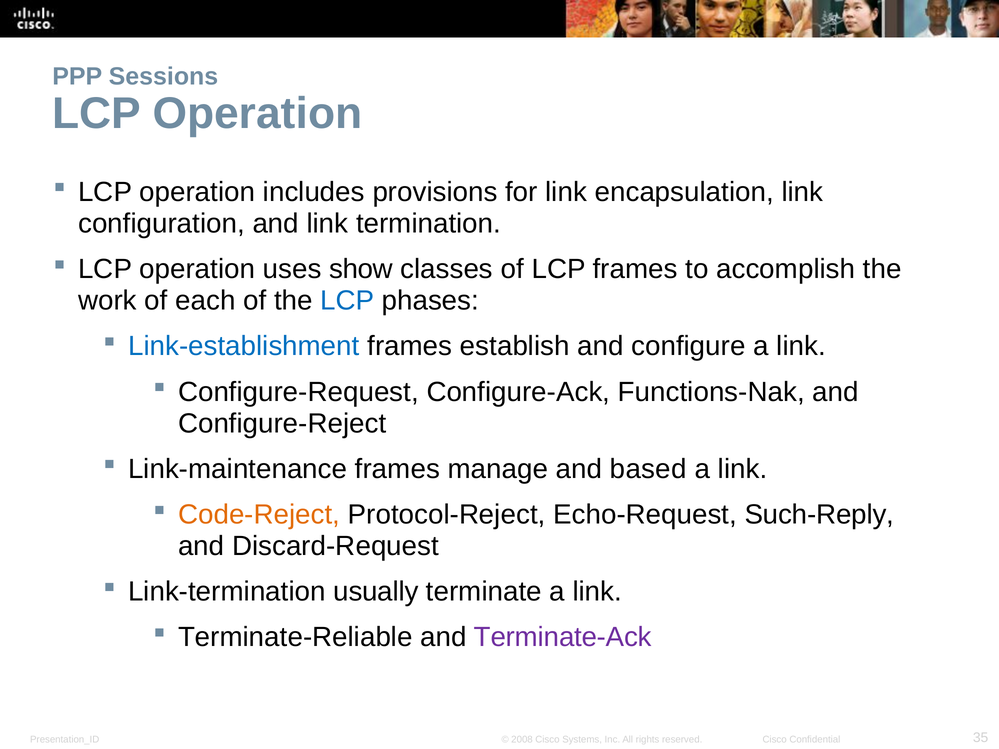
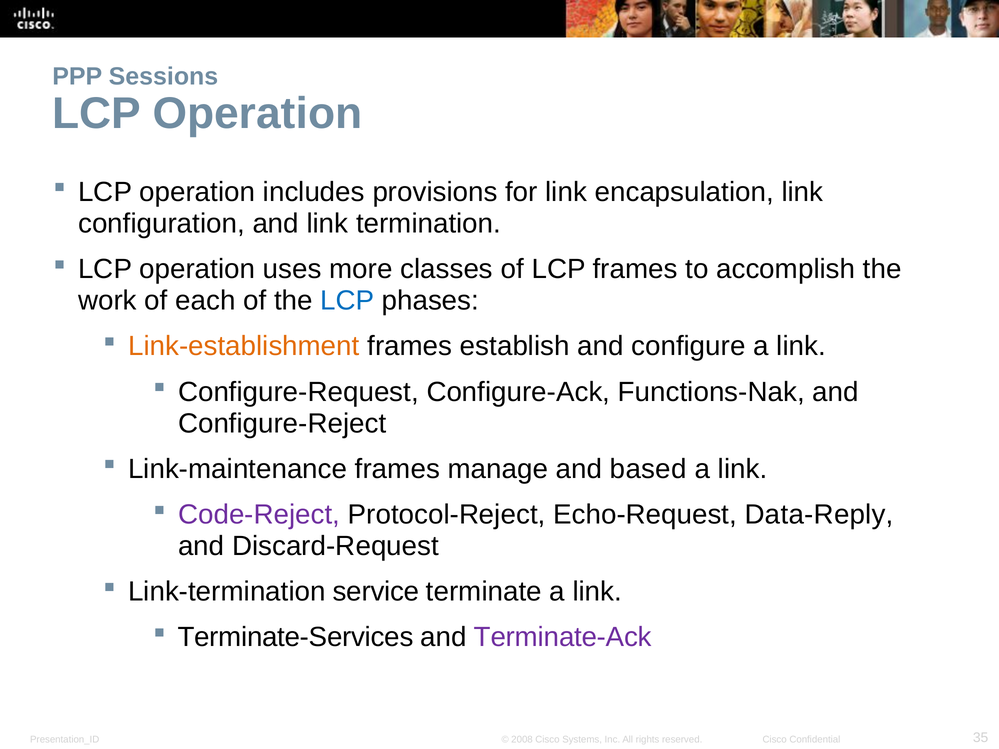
show: show -> more (361, 269)
Link-establishment colour: blue -> orange (244, 346)
Code-Reject colour: orange -> purple (259, 515)
Such-Reply: Such-Reply -> Data-Reply (819, 515)
usually: usually -> service (376, 592)
Terminate-Reliable: Terminate-Reliable -> Terminate-Services (295, 637)
